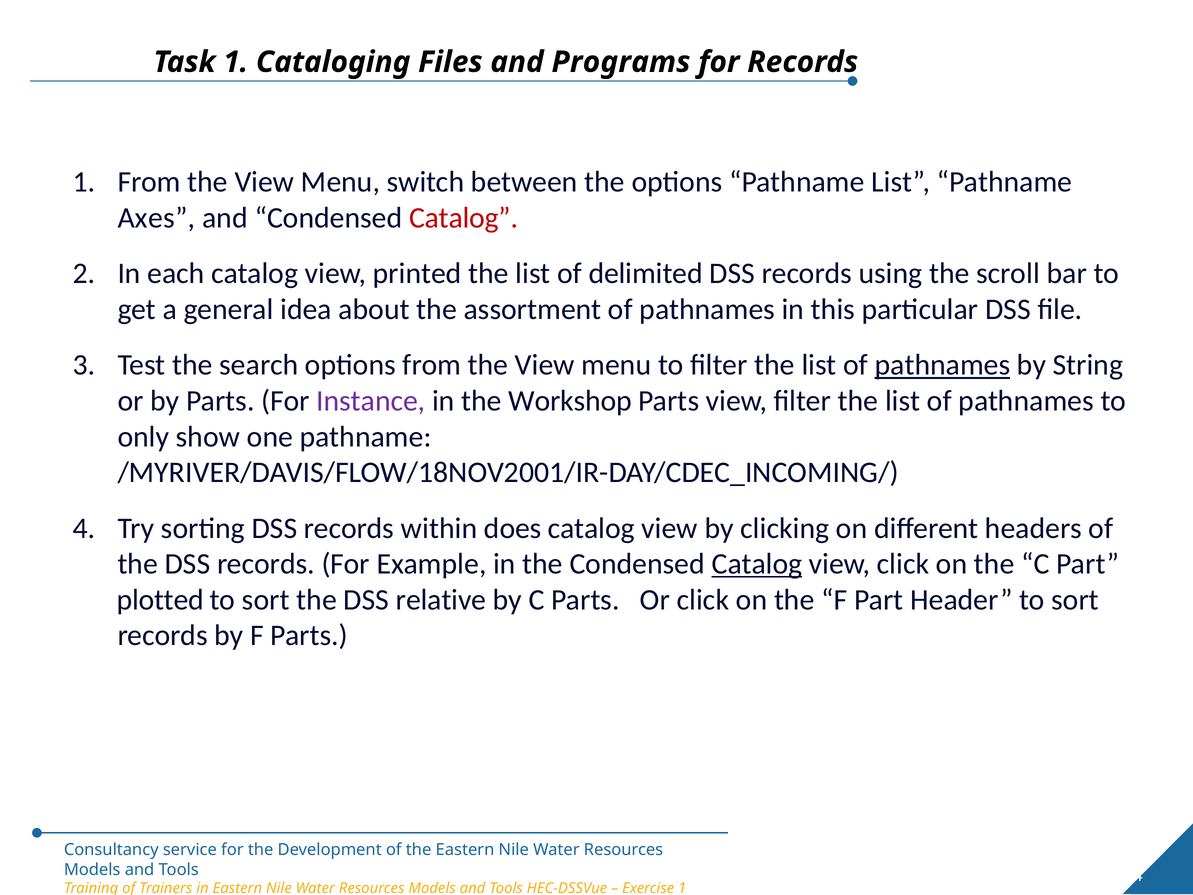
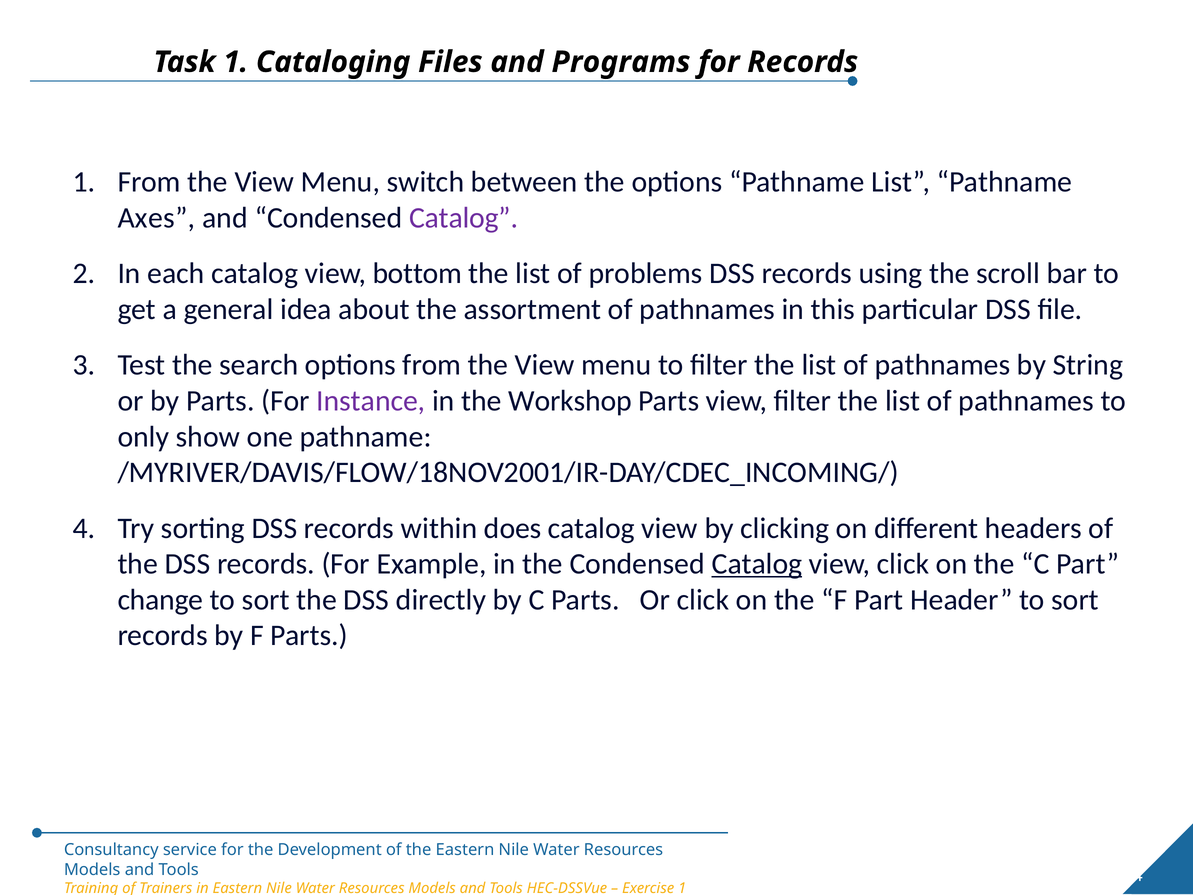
Catalog colour: red -> purple (464, 218)
printed: printed -> bottom (417, 273)
delimited: delimited -> problems (646, 273)
pathnames underline: present -> none (942, 365)
plotted: plotted -> change (160, 600)
relative: relative -> directly (441, 600)
